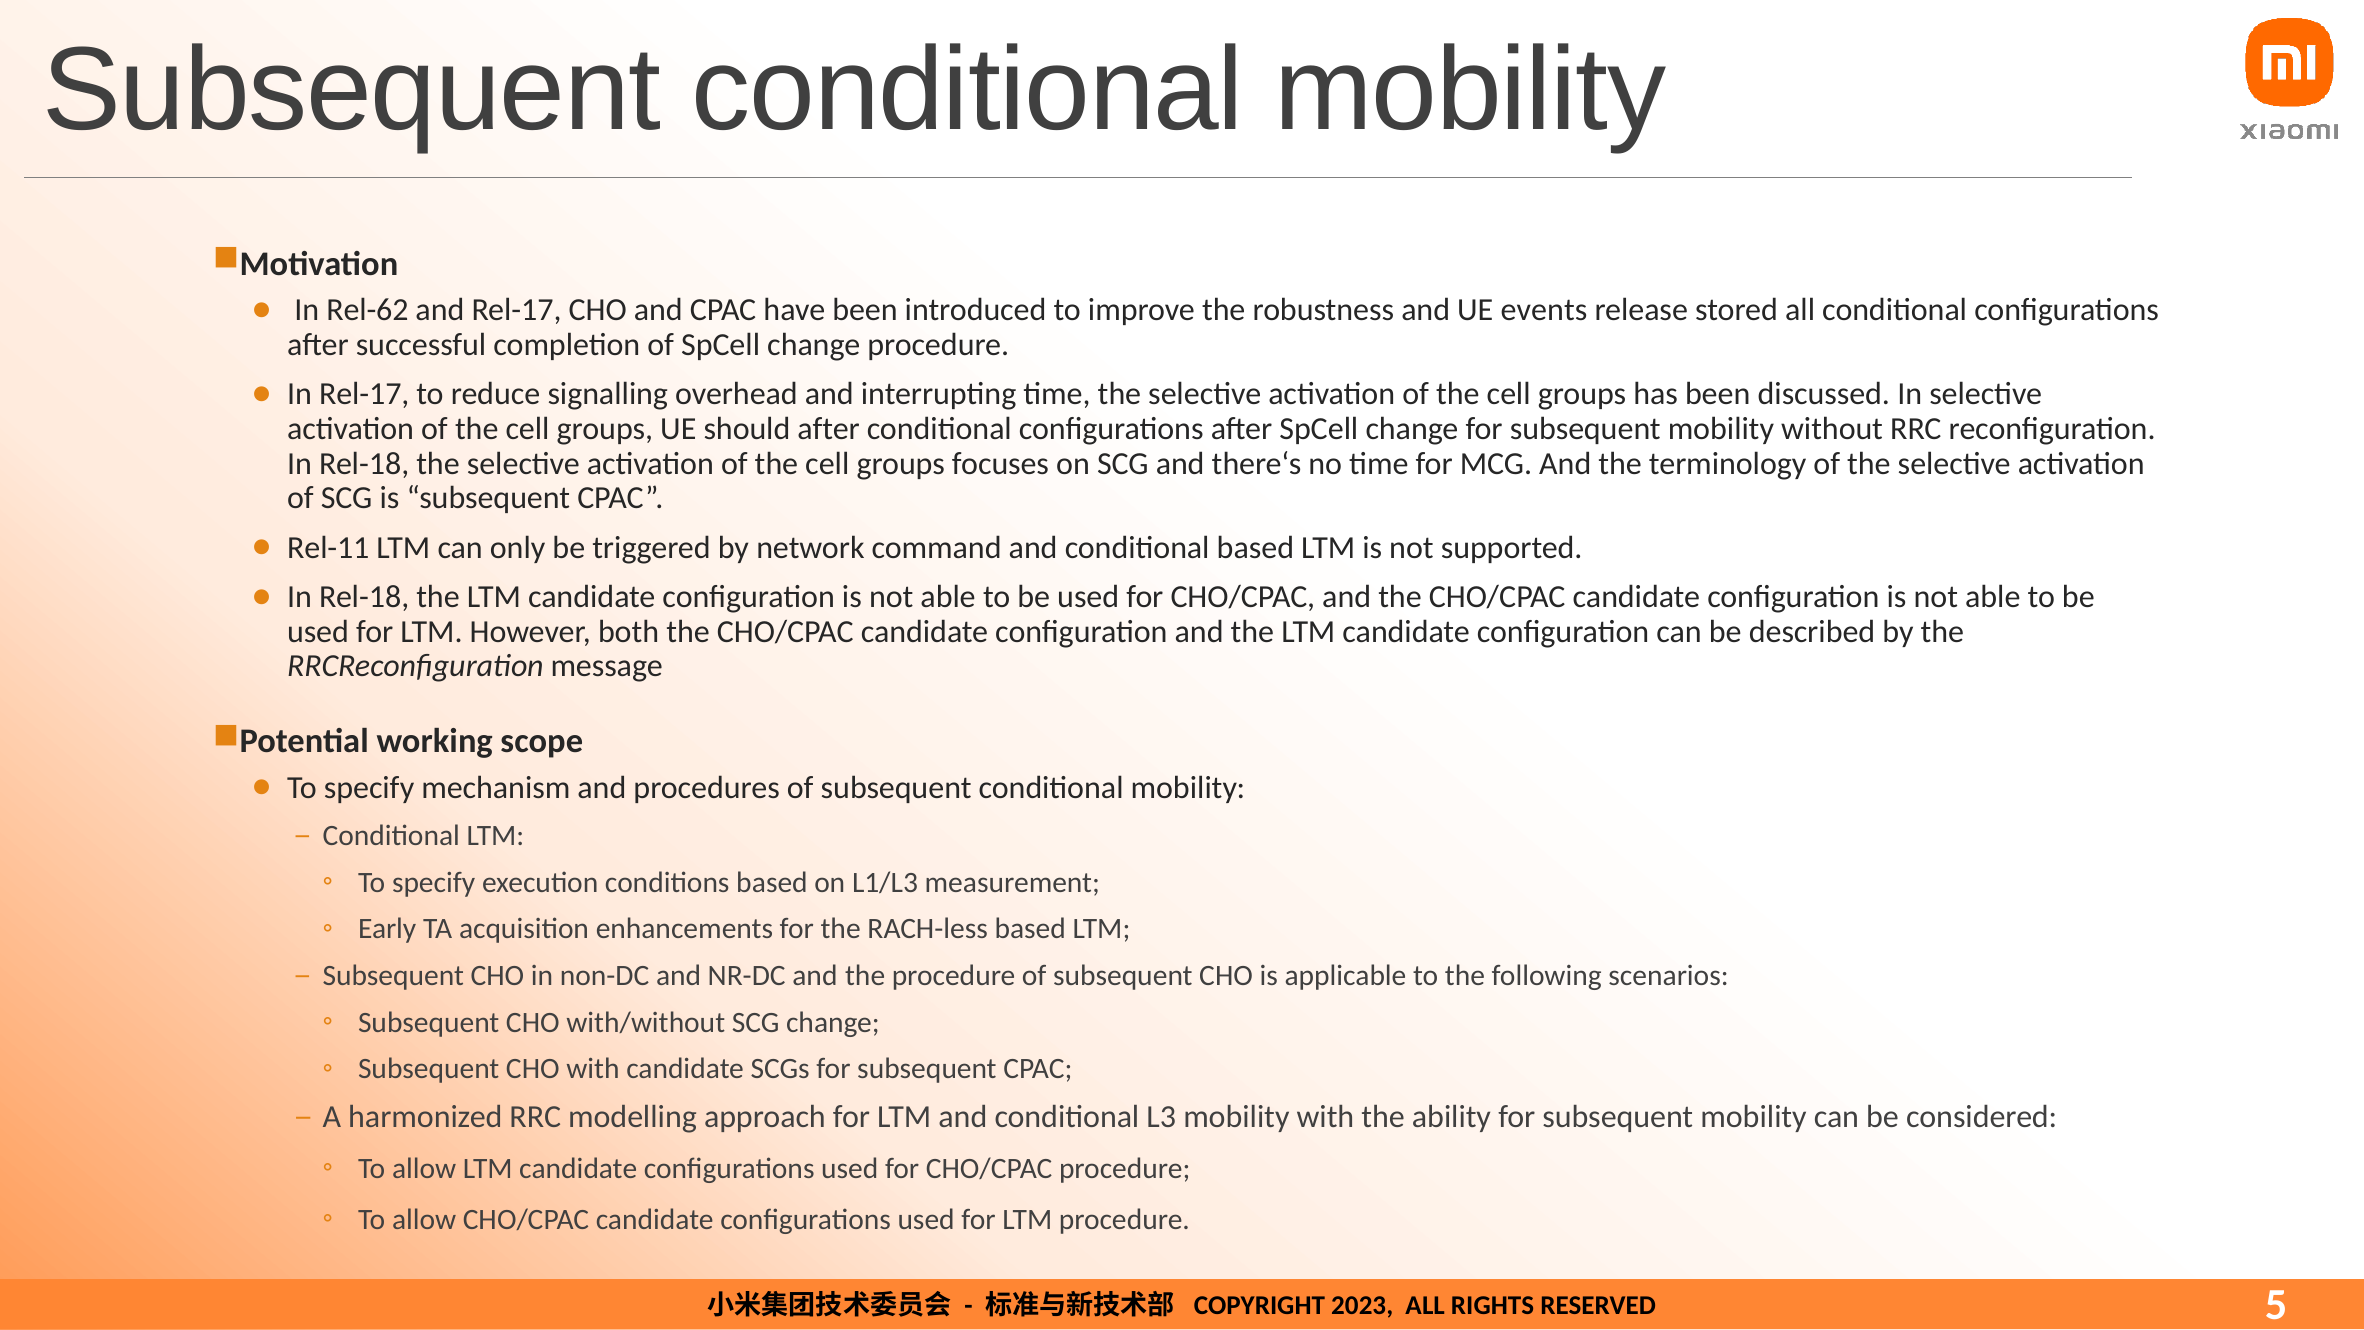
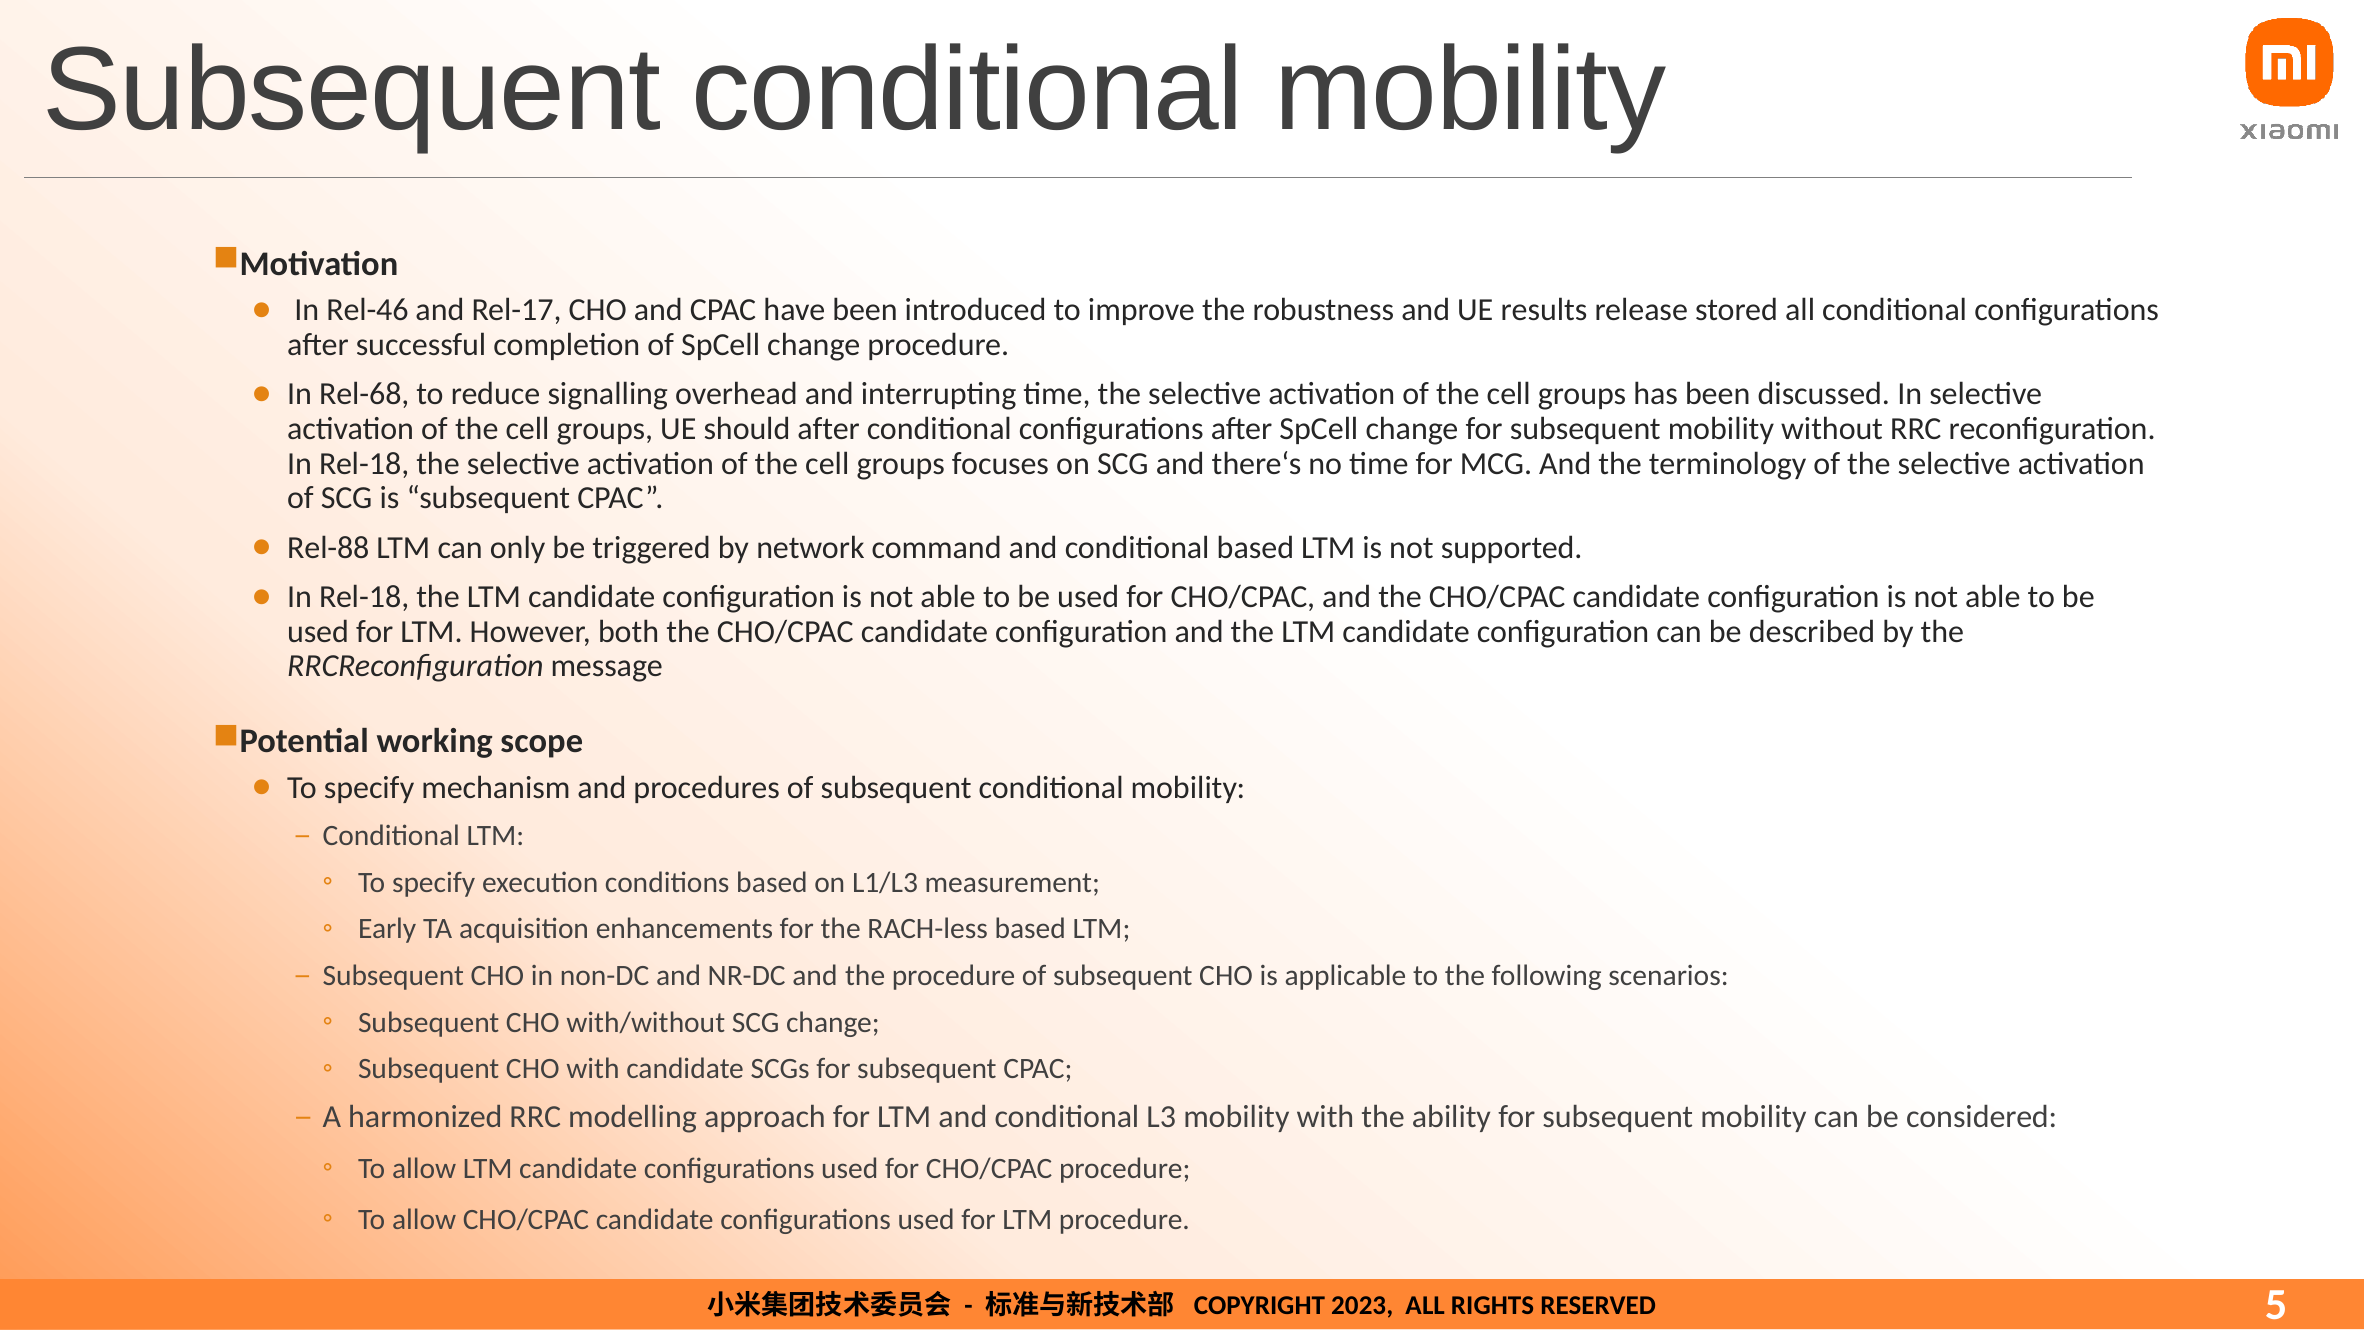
Rel-62: Rel-62 -> Rel-46 (367, 310)
events: events -> results (1544, 310)
In Rel-17: Rel-17 -> Rel-68 (364, 394)
Rel-11: Rel-11 -> Rel-88 (328, 547)
